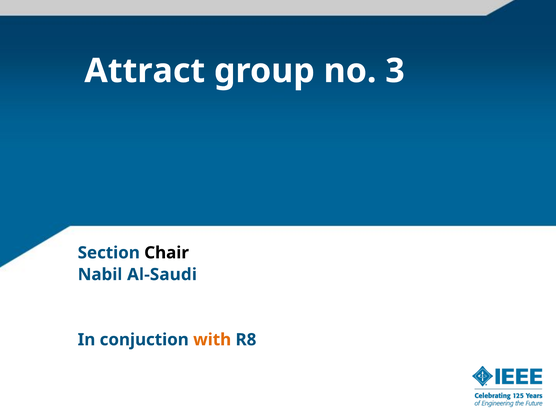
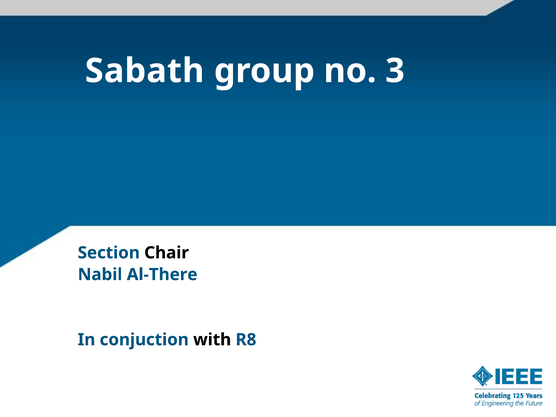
Attract: Attract -> Sabath (145, 71)
Al-Saudi: Al-Saudi -> Al-There (162, 275)
with colour: orange -> black (212, 340)
